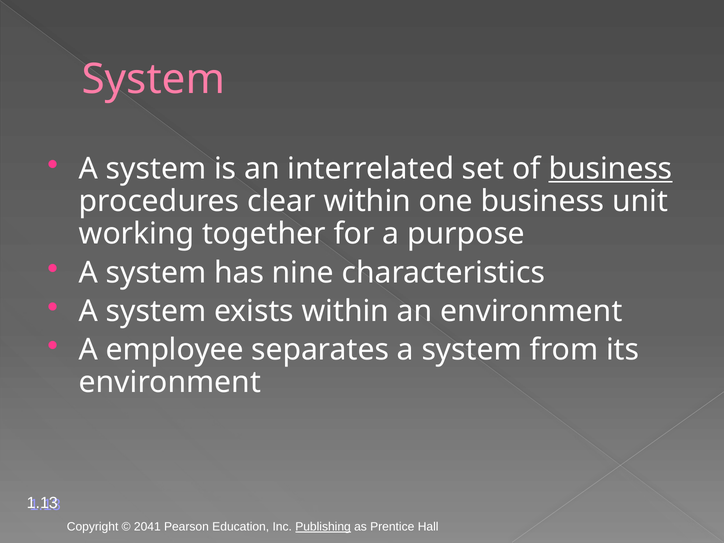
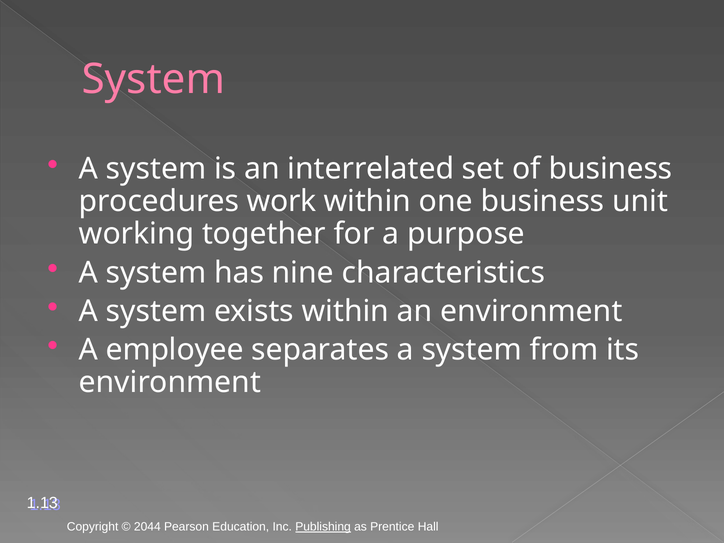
business underline: present -> none (610, 169)
clear: clear -> work (282, 201)
2041: 2041 -> 2044 (147, 527)
